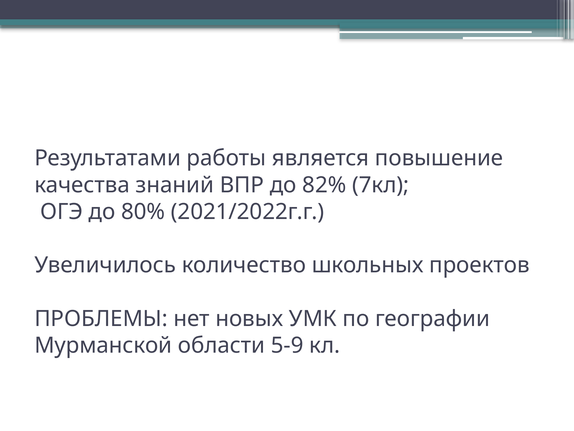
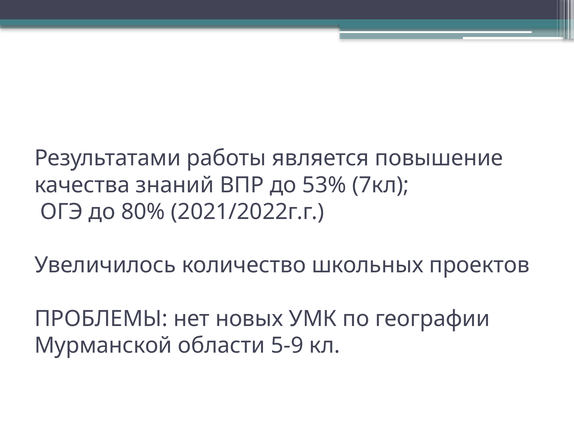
82%: 82% -> 53% (324, 185)
